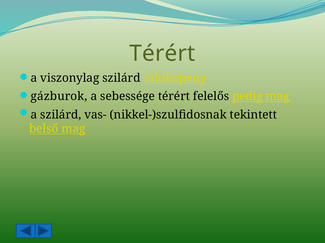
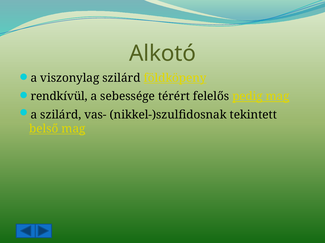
Térért: Térért -> Alkotó (163, 54)
gázburok: gázburok -> rendkívül (59, 97)
